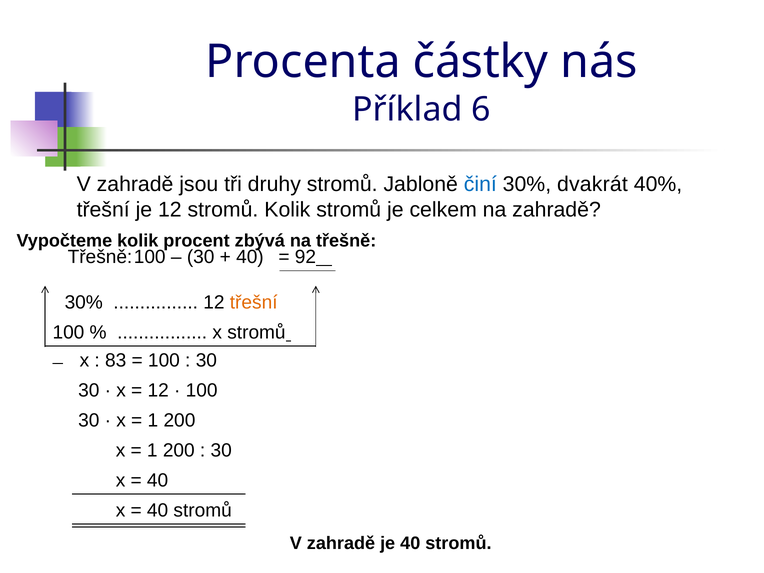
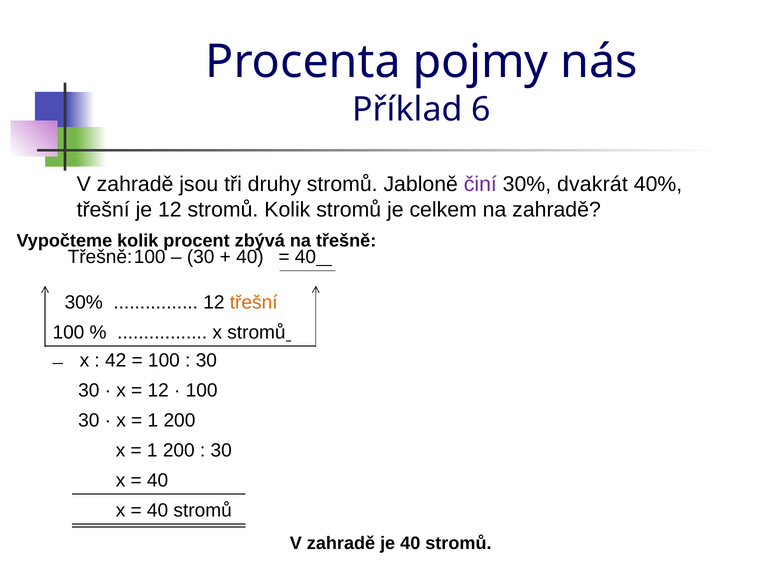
částky: částky -> pojmy (481, 62)
činí colour: blue -> purple (480, 184)
92: 92 -> 40 (305, 257)
83: 83 -> 42 (116, 360)
